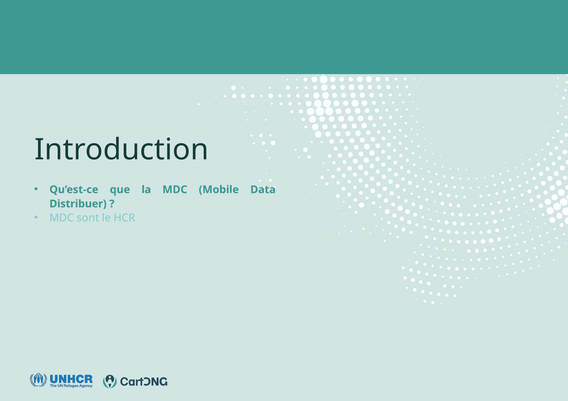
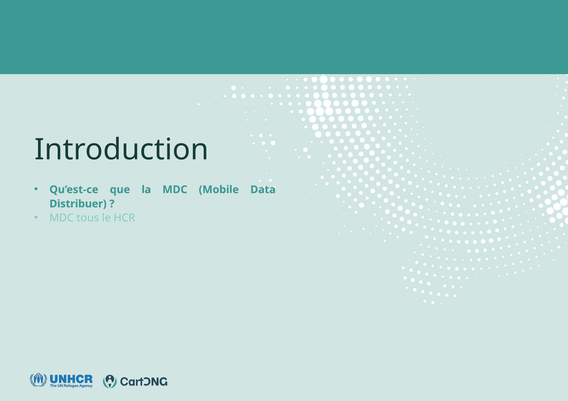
sont: sont -> tous (88, 218)
